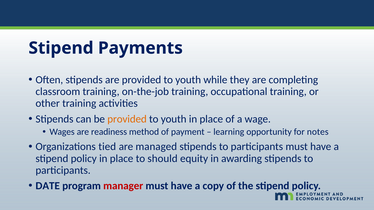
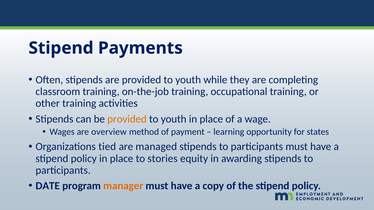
readiness: readiness -> overview (109, 132)
notes: notes -> states (318, 132)
should: should -> stories (163, 159)
manager colour: red -> orange (123, 186)
